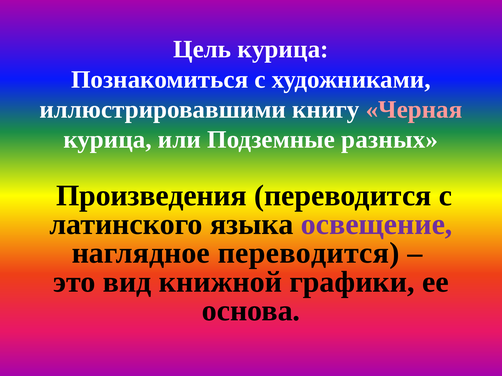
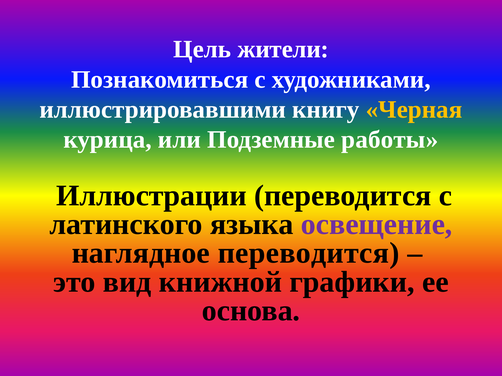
Цель курица: курица -> жители (283, 49)
Черная colour: pink -> yellow (414, 110)
разных: разных -> работы (390, 140)
Произведения: Произведения -> Иллюстрации (151, 196)
